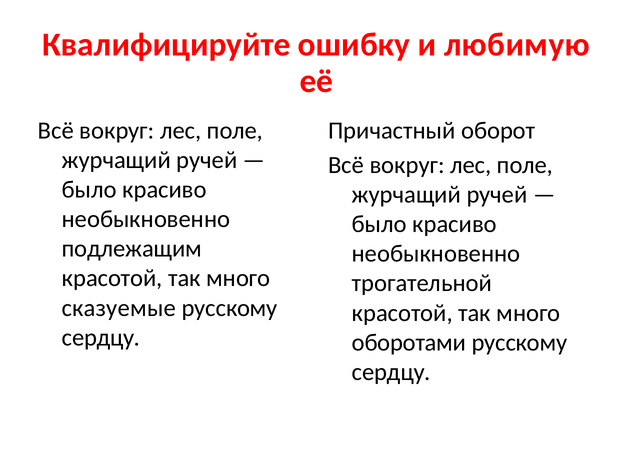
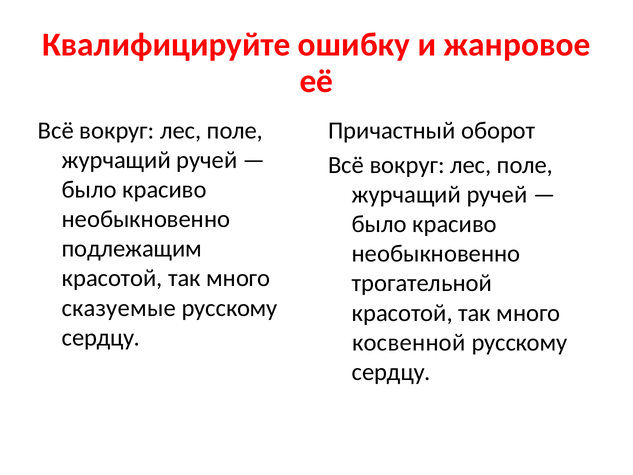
любимую: любимую -> жанровое (517, 45)
оборотами: оборотами -> косвенной (409, 342)
